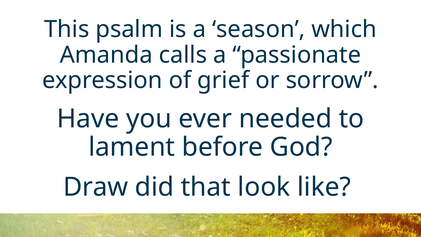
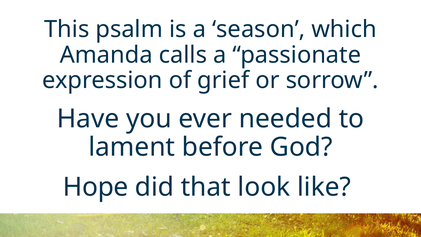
Draw: Draw -> Hope (96, 187)
